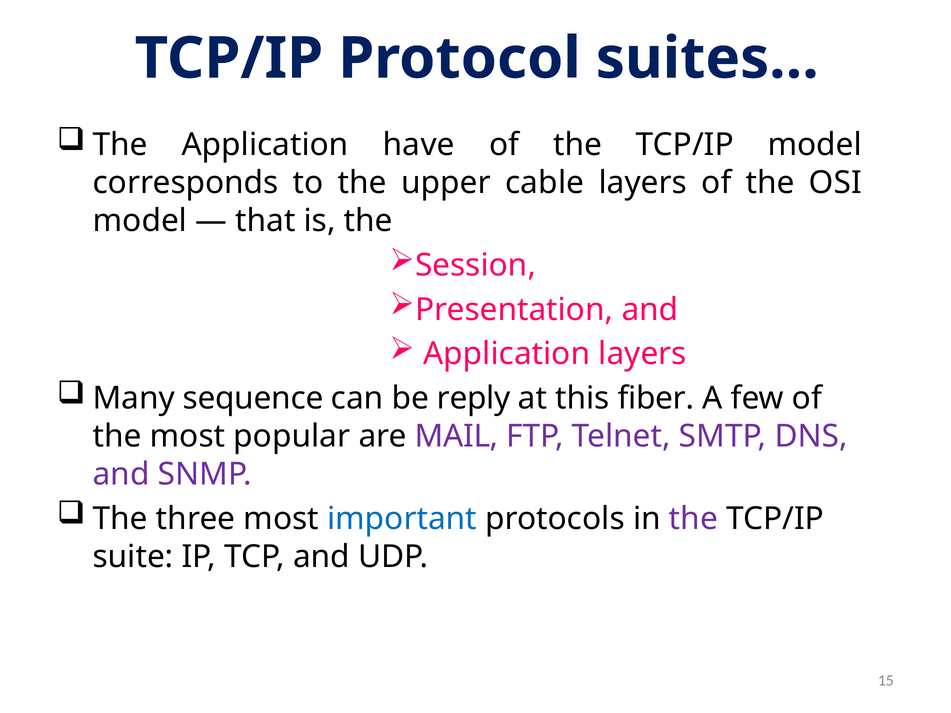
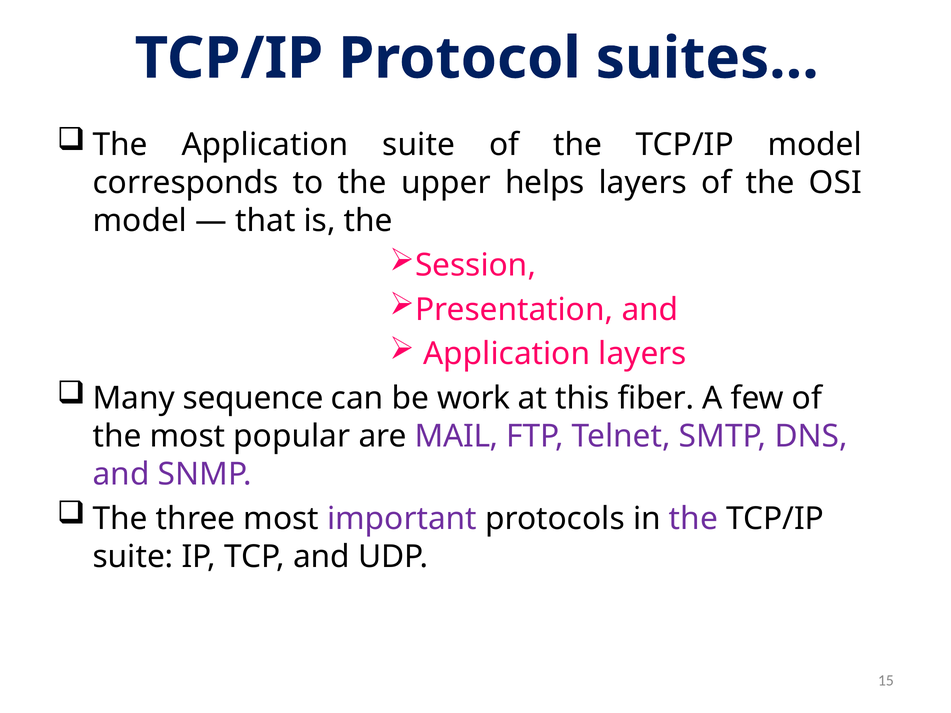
Application have: have -> suite (419, 145)
cable: cable -> helps (545, 183)
reply: reply -> work (474, 398)
important colour: blue -> purple (402, 519)
